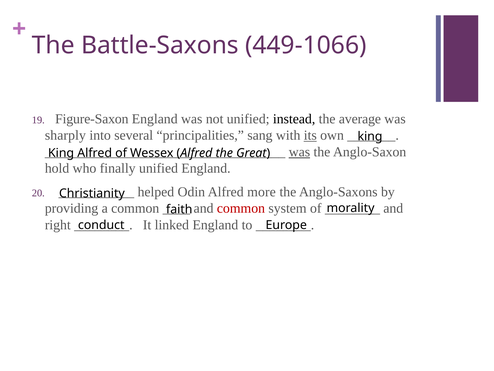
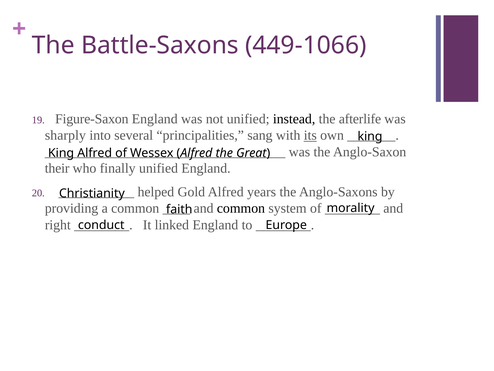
average: average -> afterlife (360, 119)
was underline: present -> none (299, 152)
hold: hold -> their (57, 168)
Odin: Odin -> Gold (191, 192)
more: more -> years (262, 192)
common colour: red -> black (241, 208)
